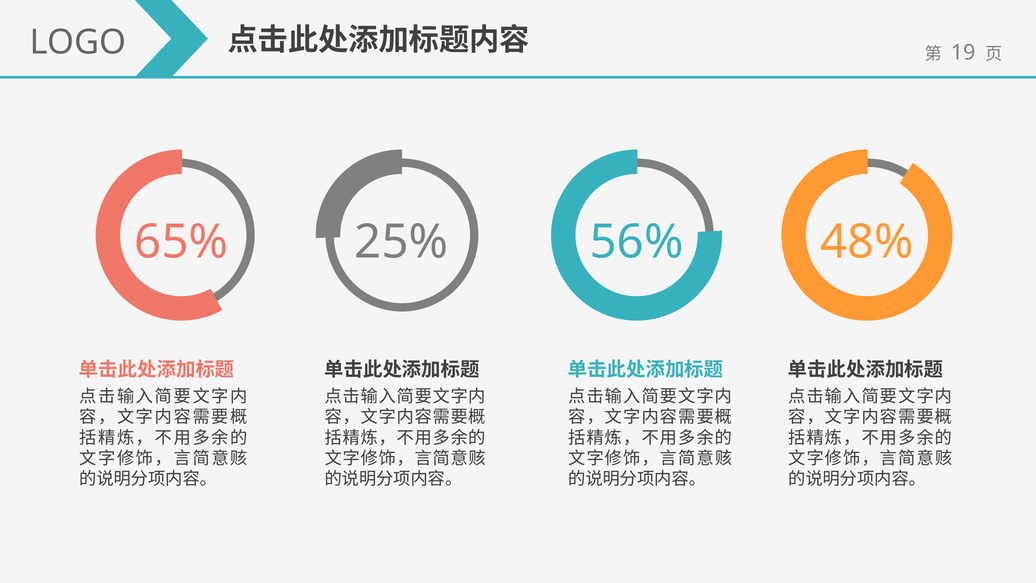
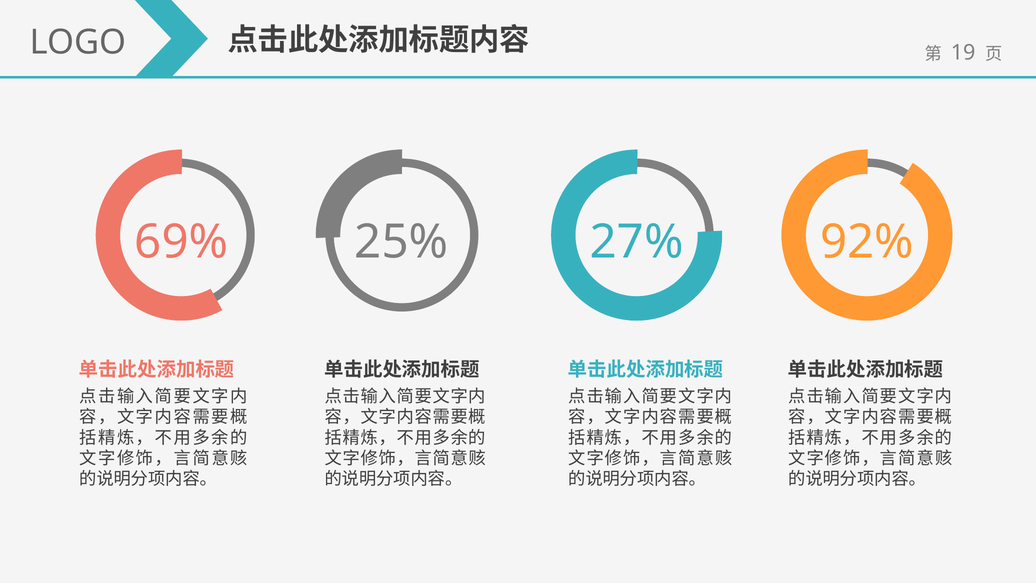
65%: 65% -> 69% (181, 242)
56%: 56% -> 27% (637, 242)
48%: 48% -> 92% (867, 242)
